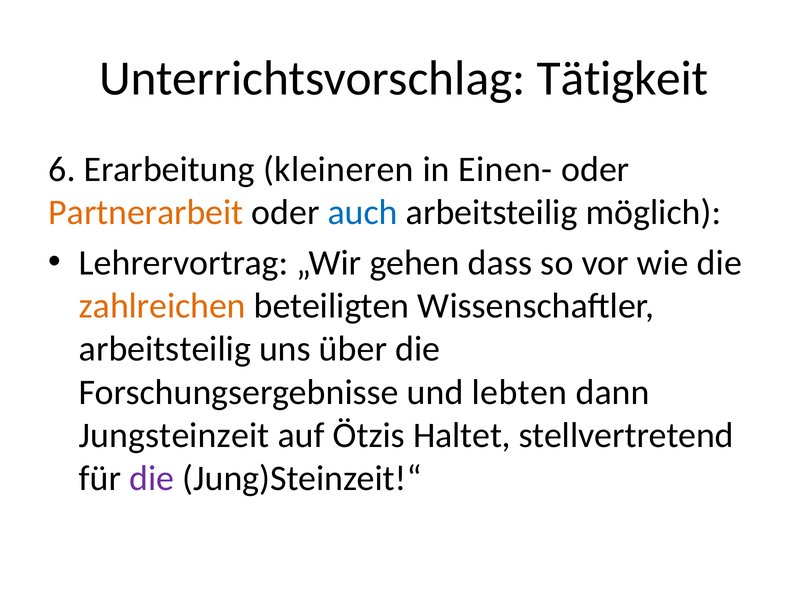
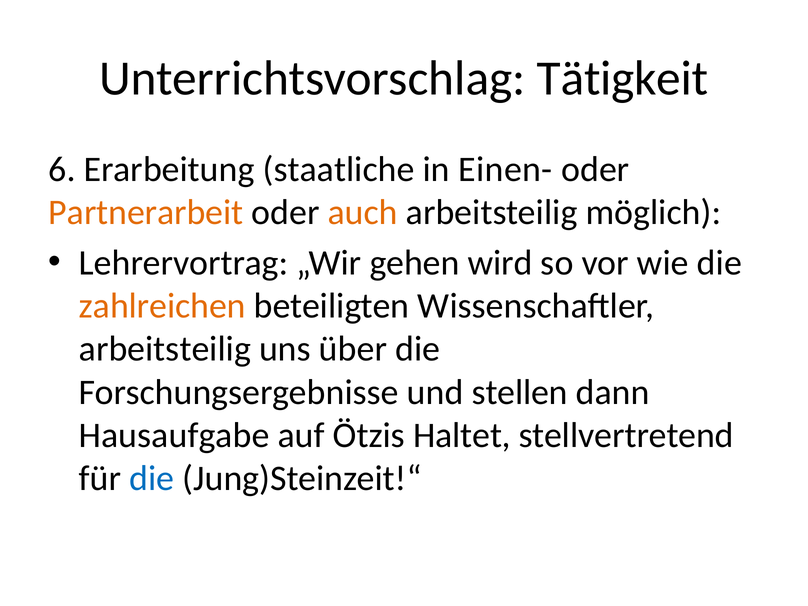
kleineren: kleineren -> staatliche (339, 170)
auch colour: blue -> orange (363, 213)
dass: dass -> wird (500, 263)
lebten: lebten -> stellen (520, 392)
Jungsteinzeit: Jungsteinzeit -> Hausaufgabe (174, 435)
die colour: purple -> blue (152, 478)
